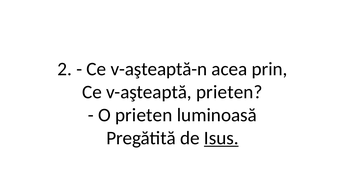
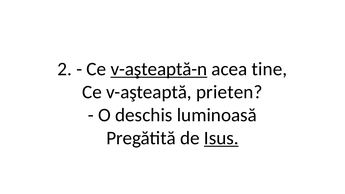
v-aşteaptă-n underline: none -> present (159, 69)
prin: prin -> tine (269, 69)
O prieten: prieten -> deschis (144, 115)
